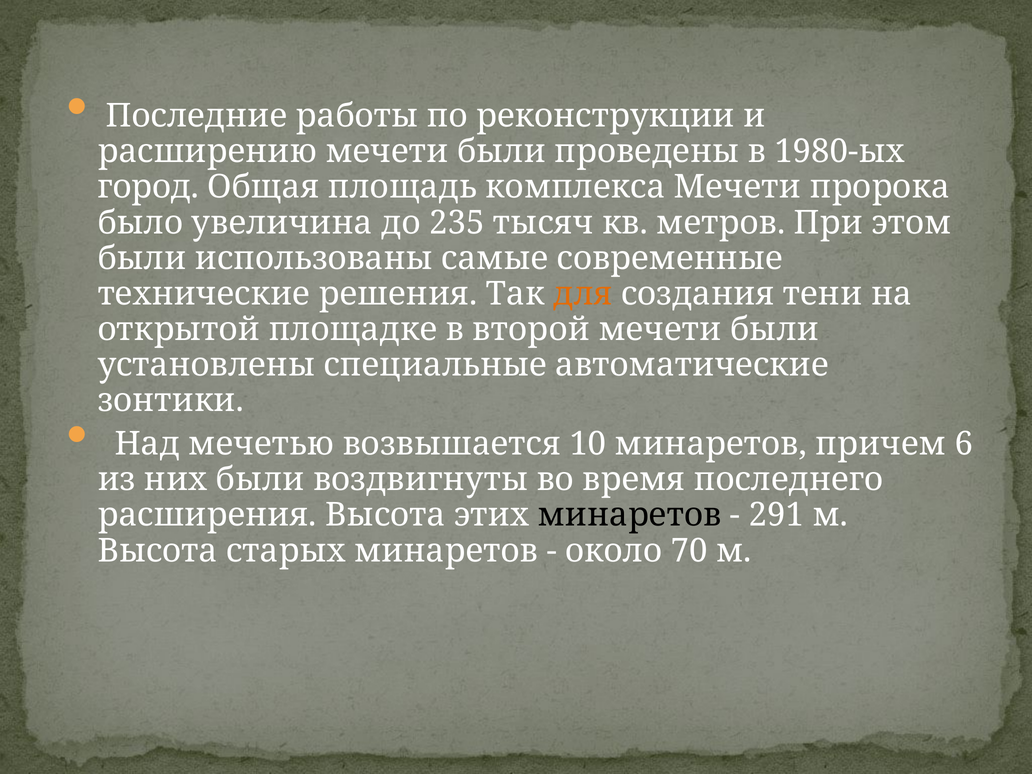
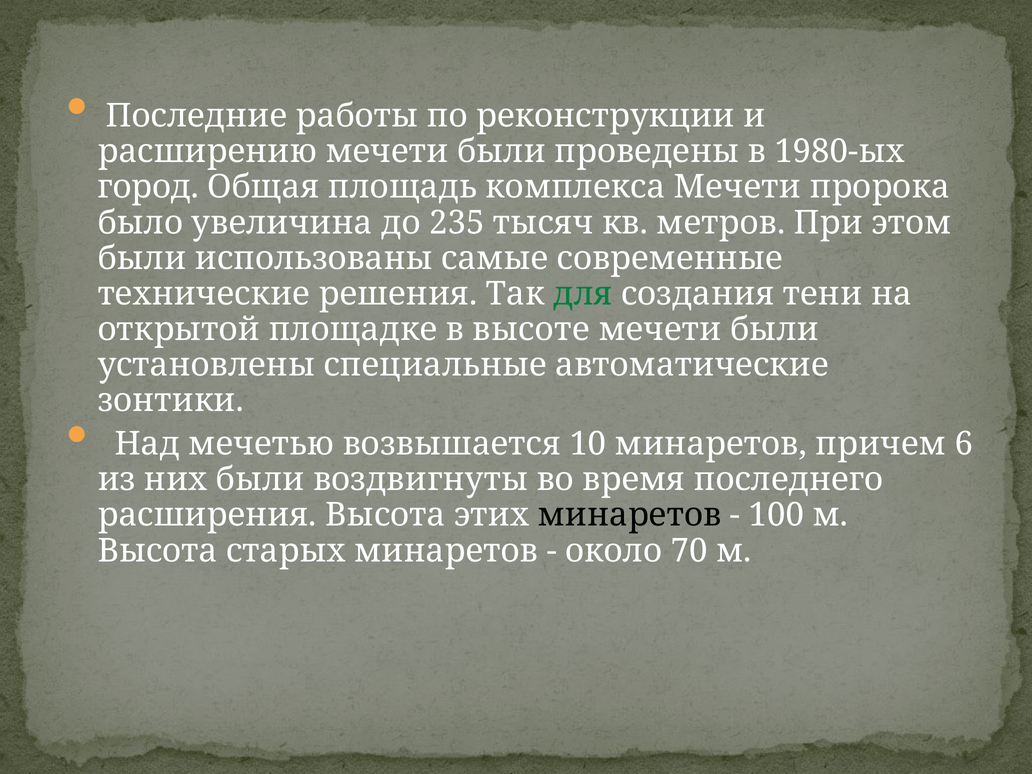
для colour: orange -> green (583, 294)
второй: второй -> высоте (531, 329)
291: 291 -> 100 (776, 515)
